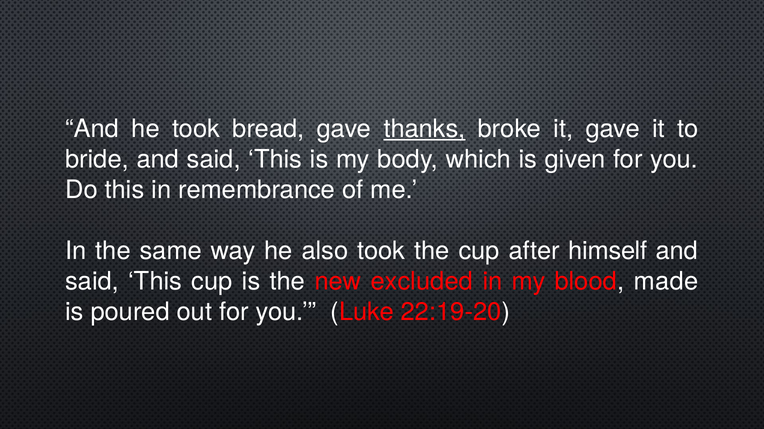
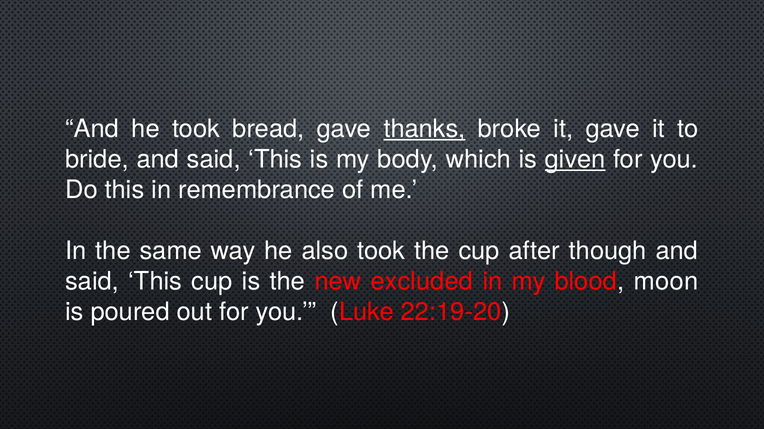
given underline: none -> present (575, 160)
himself: himself -> though (608, 251)
made: made -> moon (666, 282)
